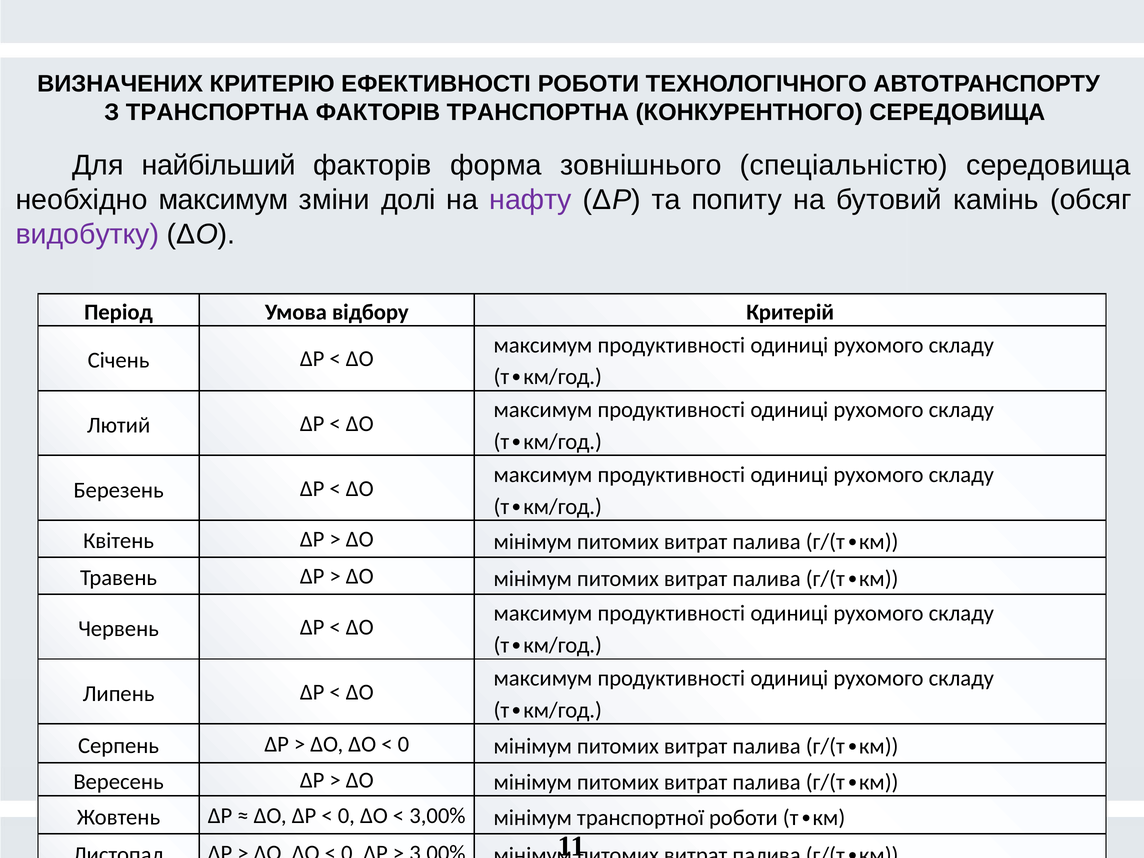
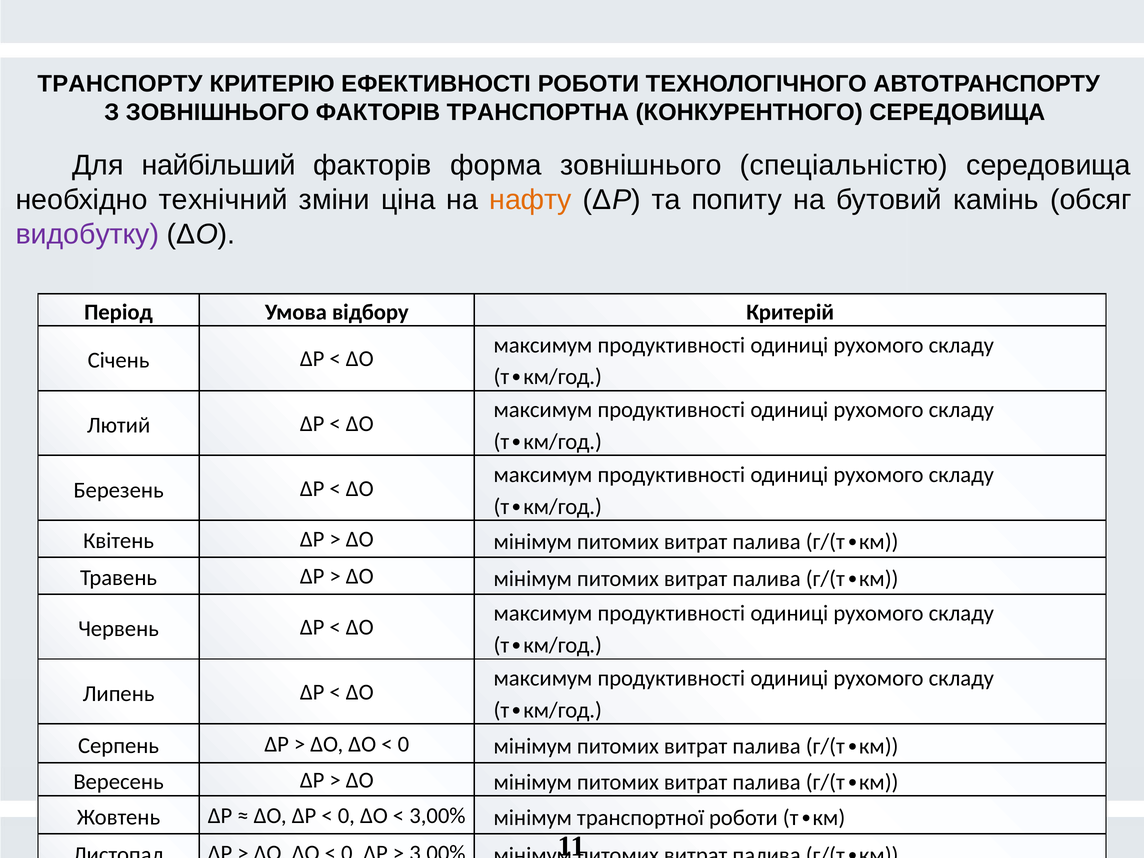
ВИЗНАЧЕНИХ: ВИЗНАЧЕНИХ -> ТРАНСПОРТУ (120, 84)
З ТРАНСПОРТНА: ТРАНСПОРТНА -> ЗОВНІШНЬОГО (218, 112)
необхідно максимум: максимум -> технічний (223, 200)
долі: долі -> ціна (408, 200)
нафту colour: purple -> orange (530, 200)
